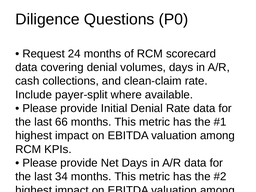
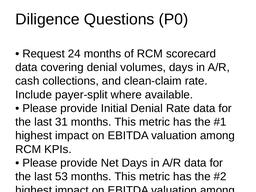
66: 66 -> 31 (61, 122)
34: 34 -> 53 (61, 177)
